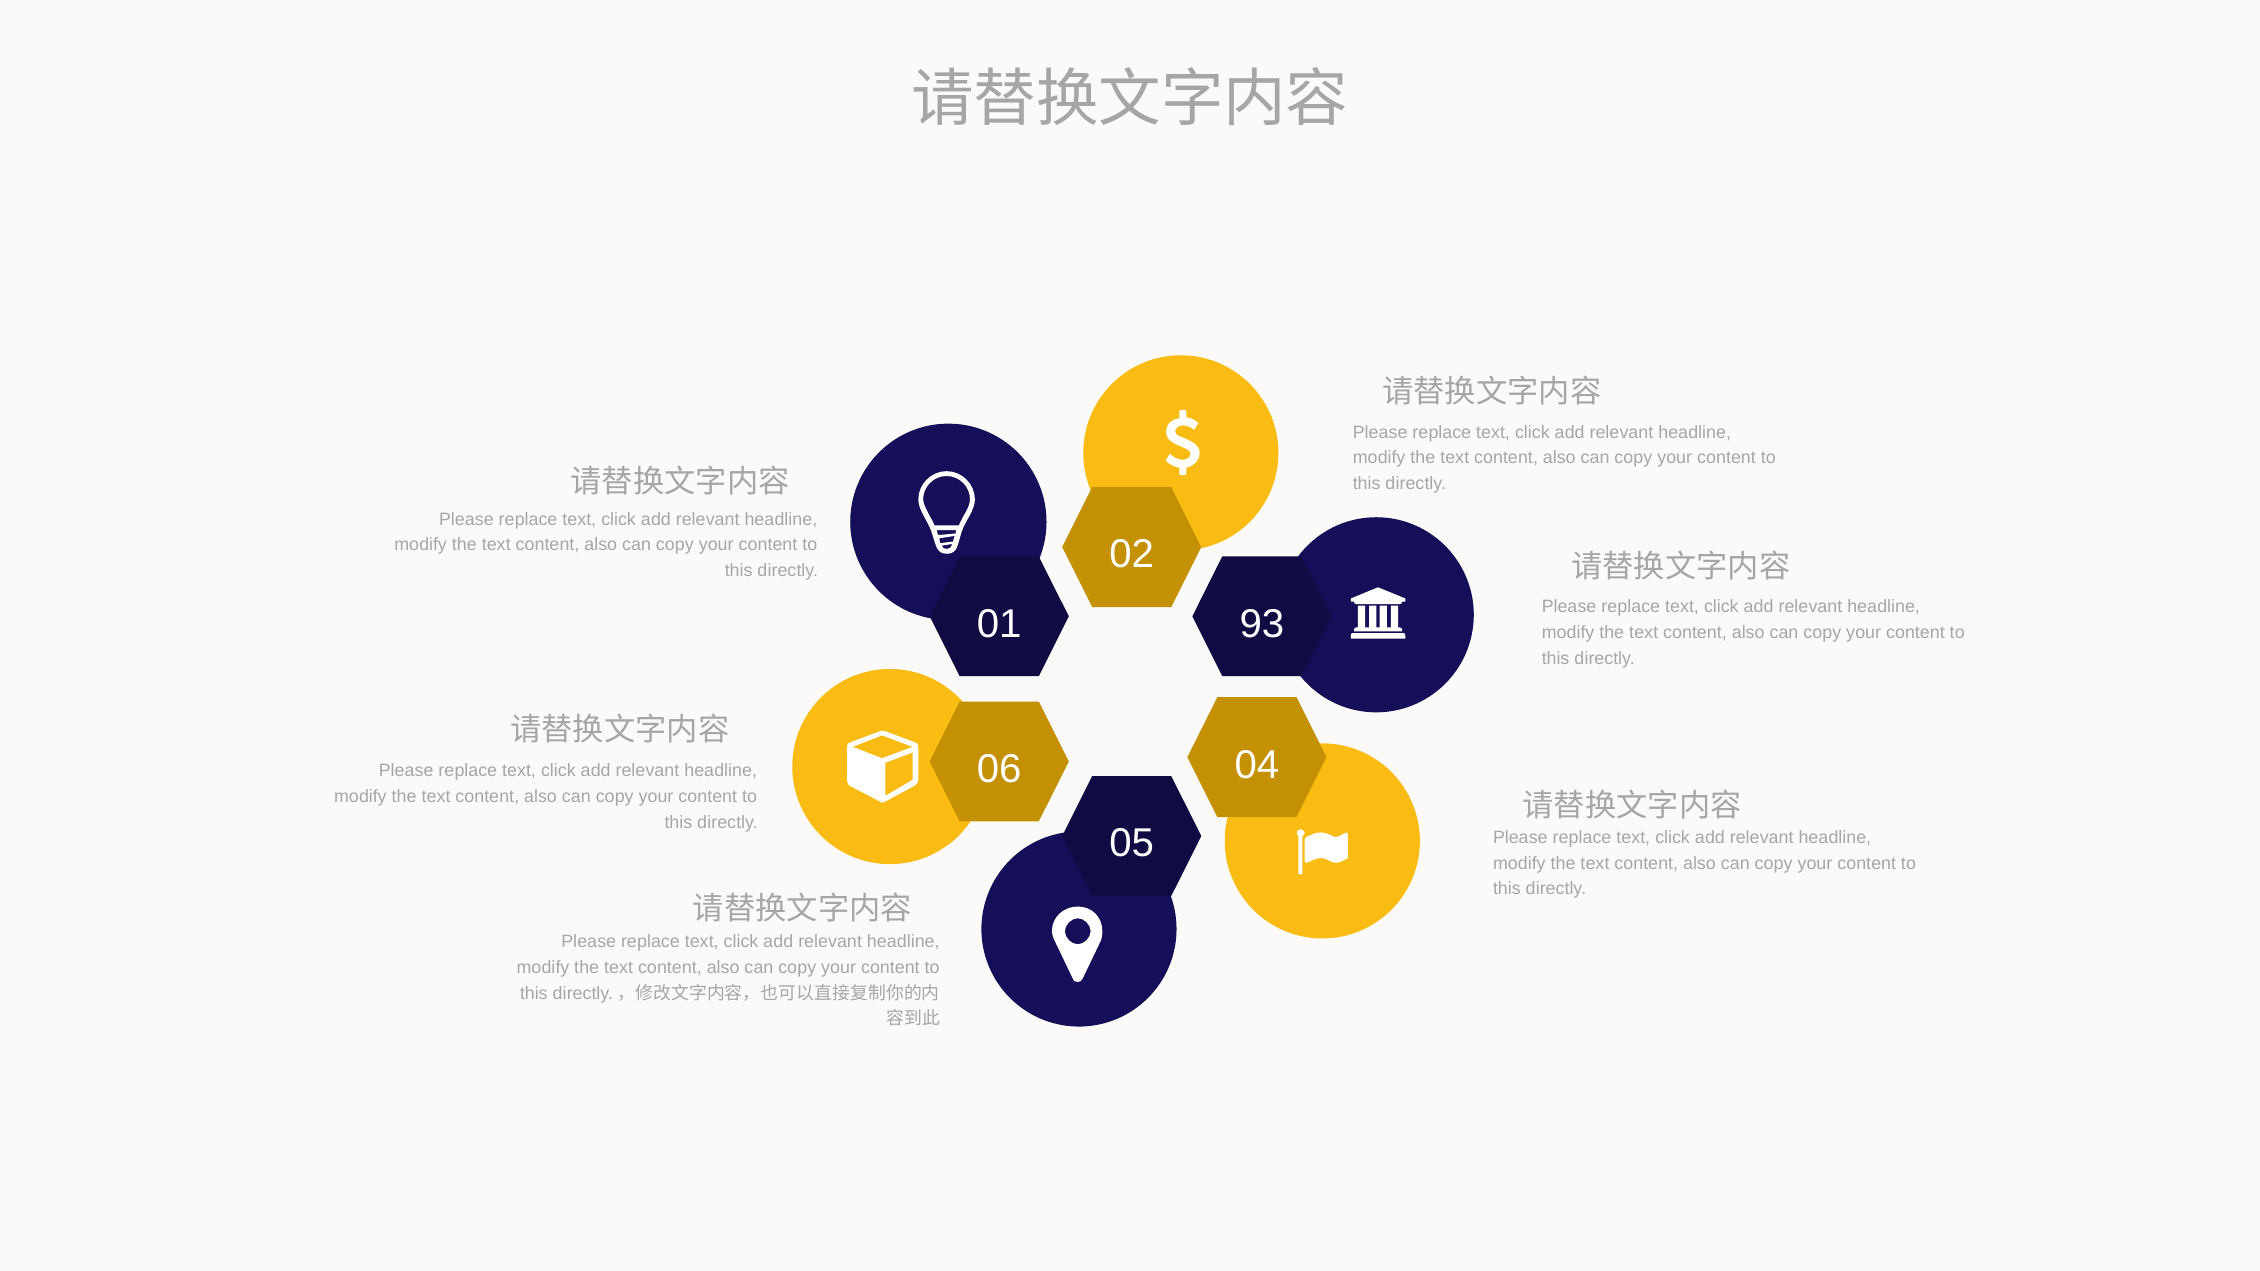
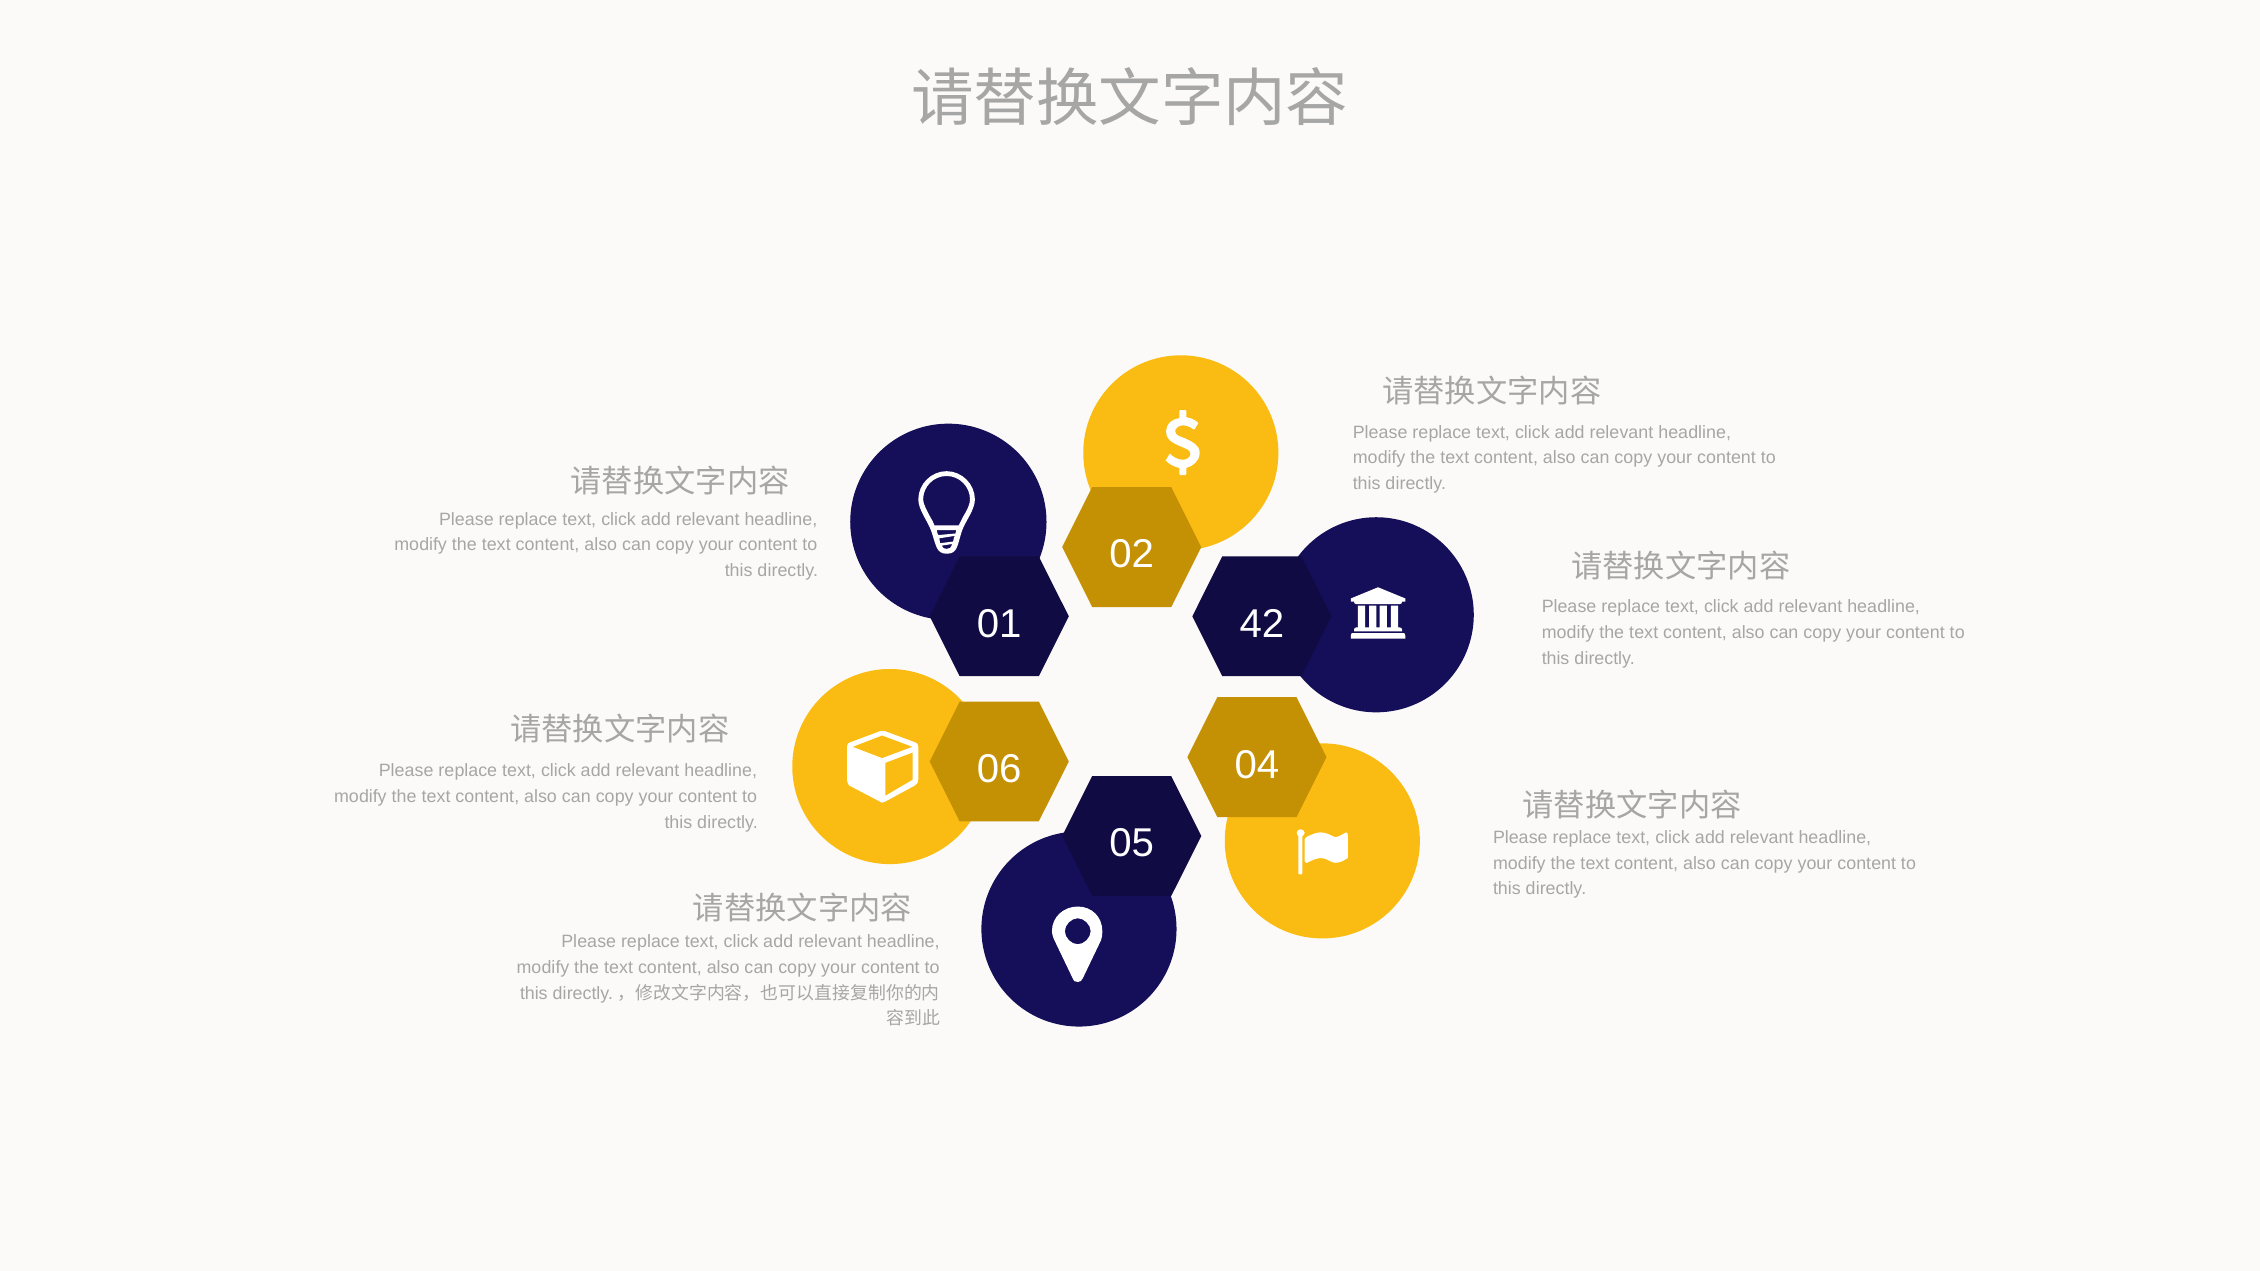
93: 93 -> 42 (1262, 624)
